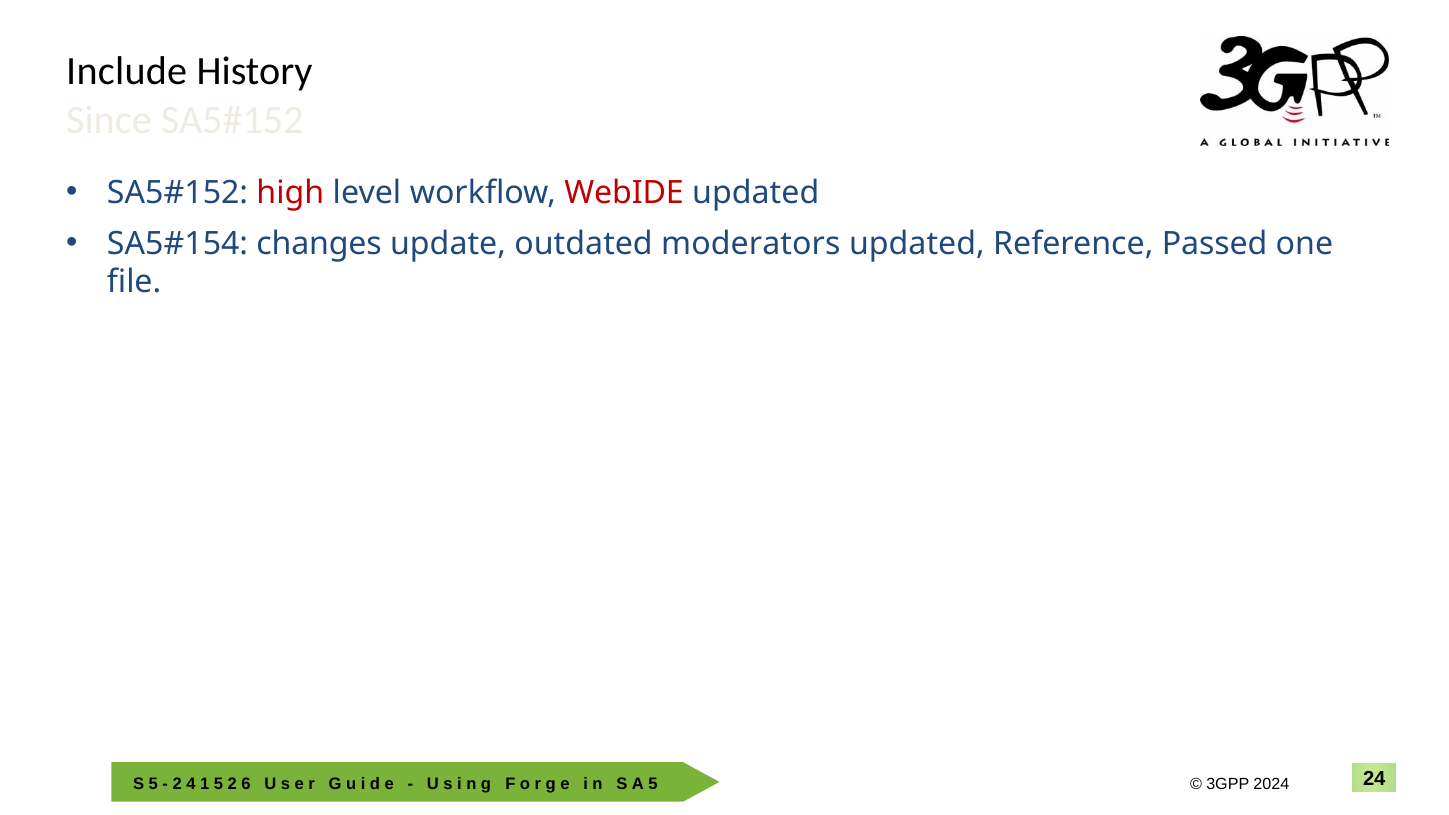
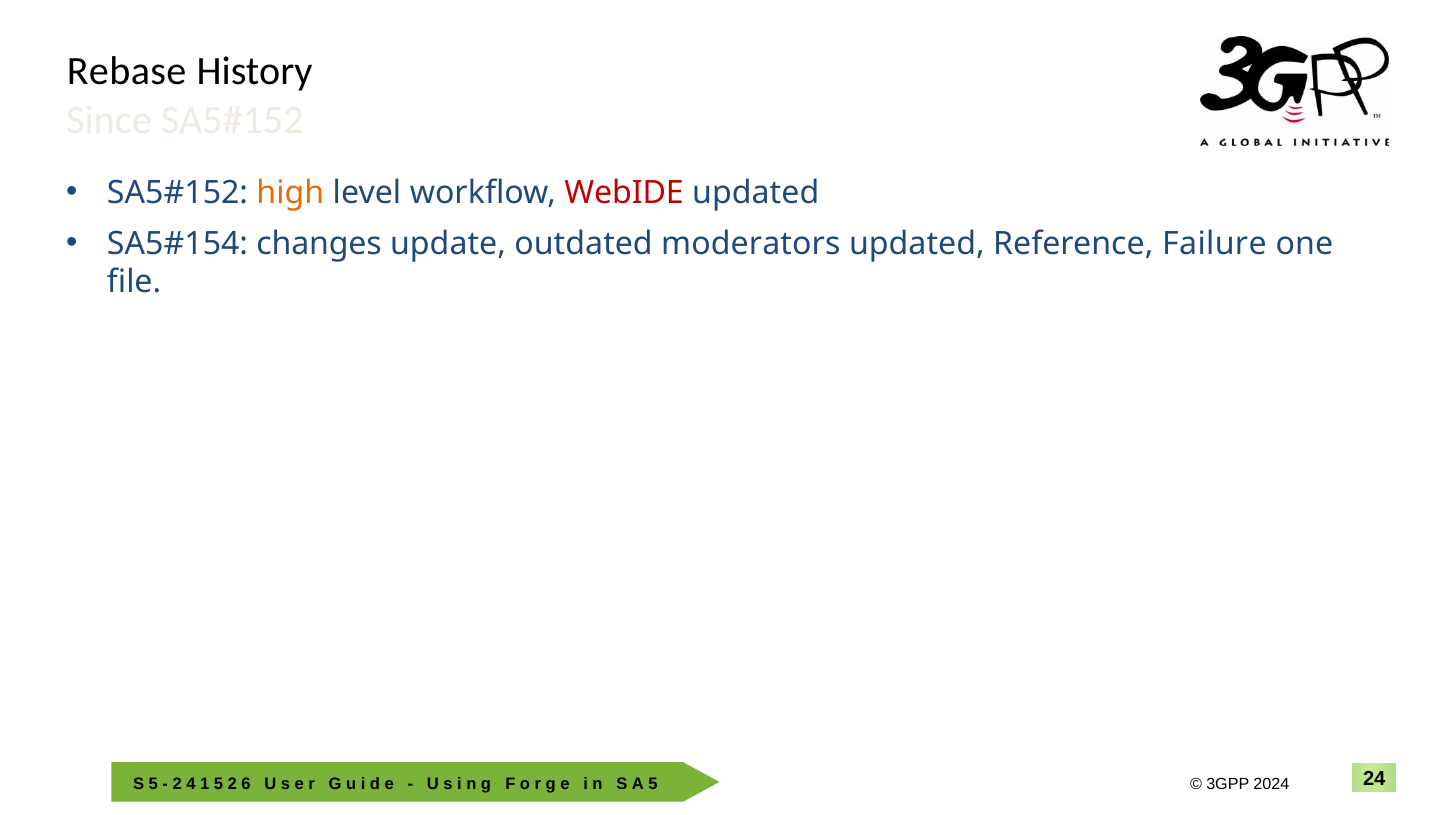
Include: Include -> Rebase (127, 71)
high colour: red -> orange (290, 193)
Passed: Passed -> Failure (1214, 243)
